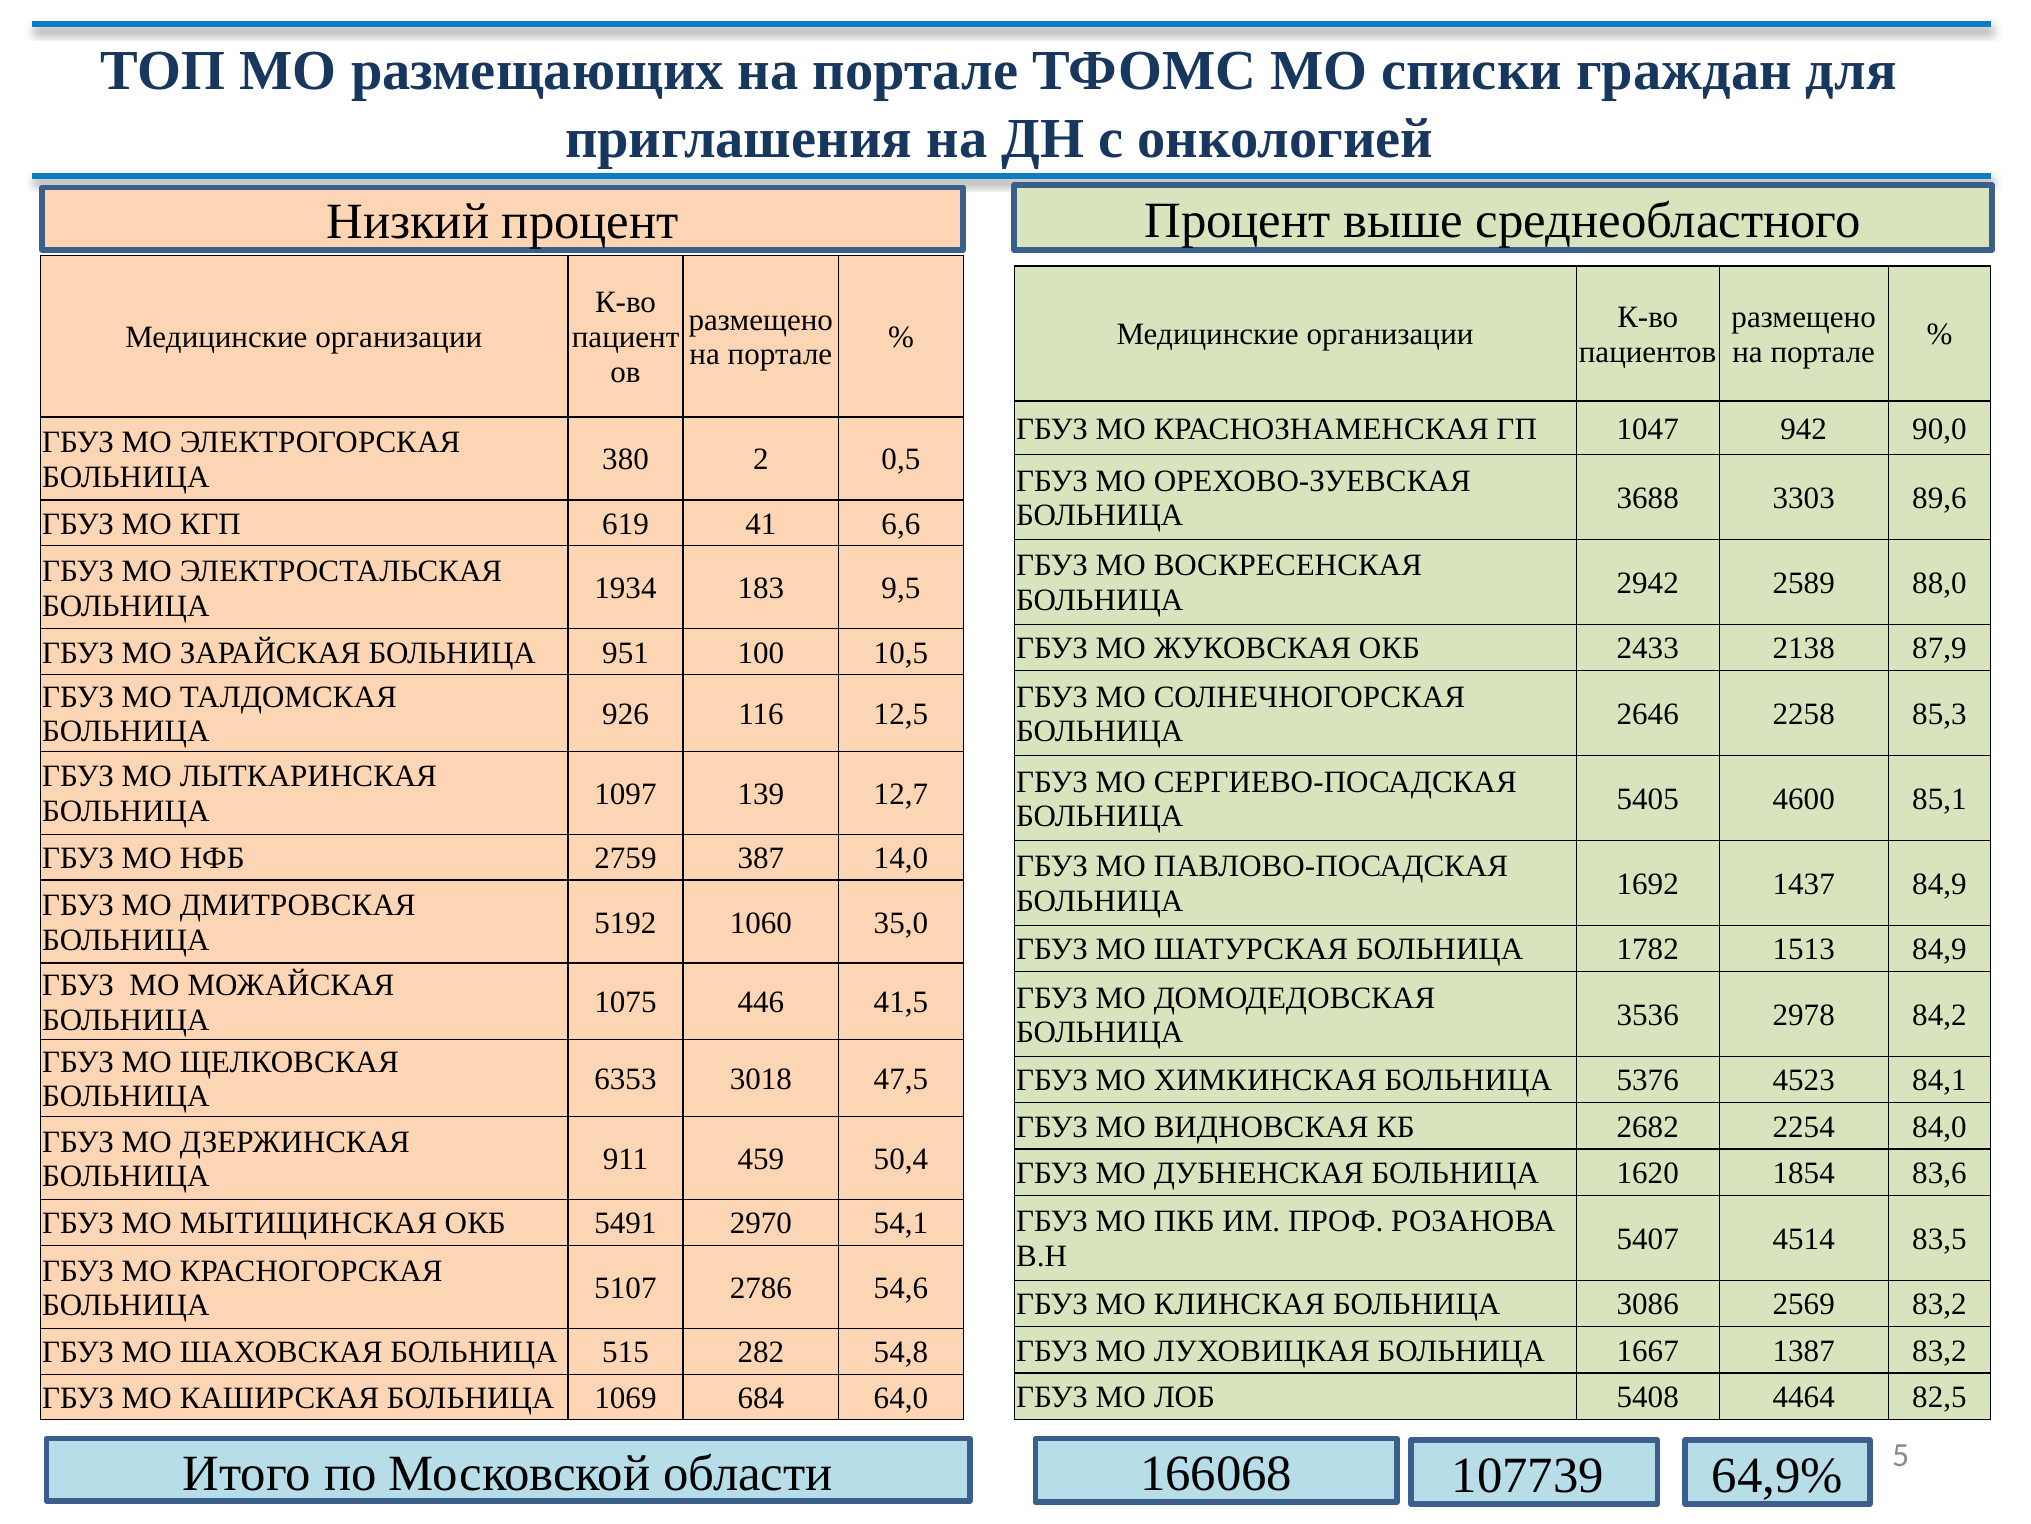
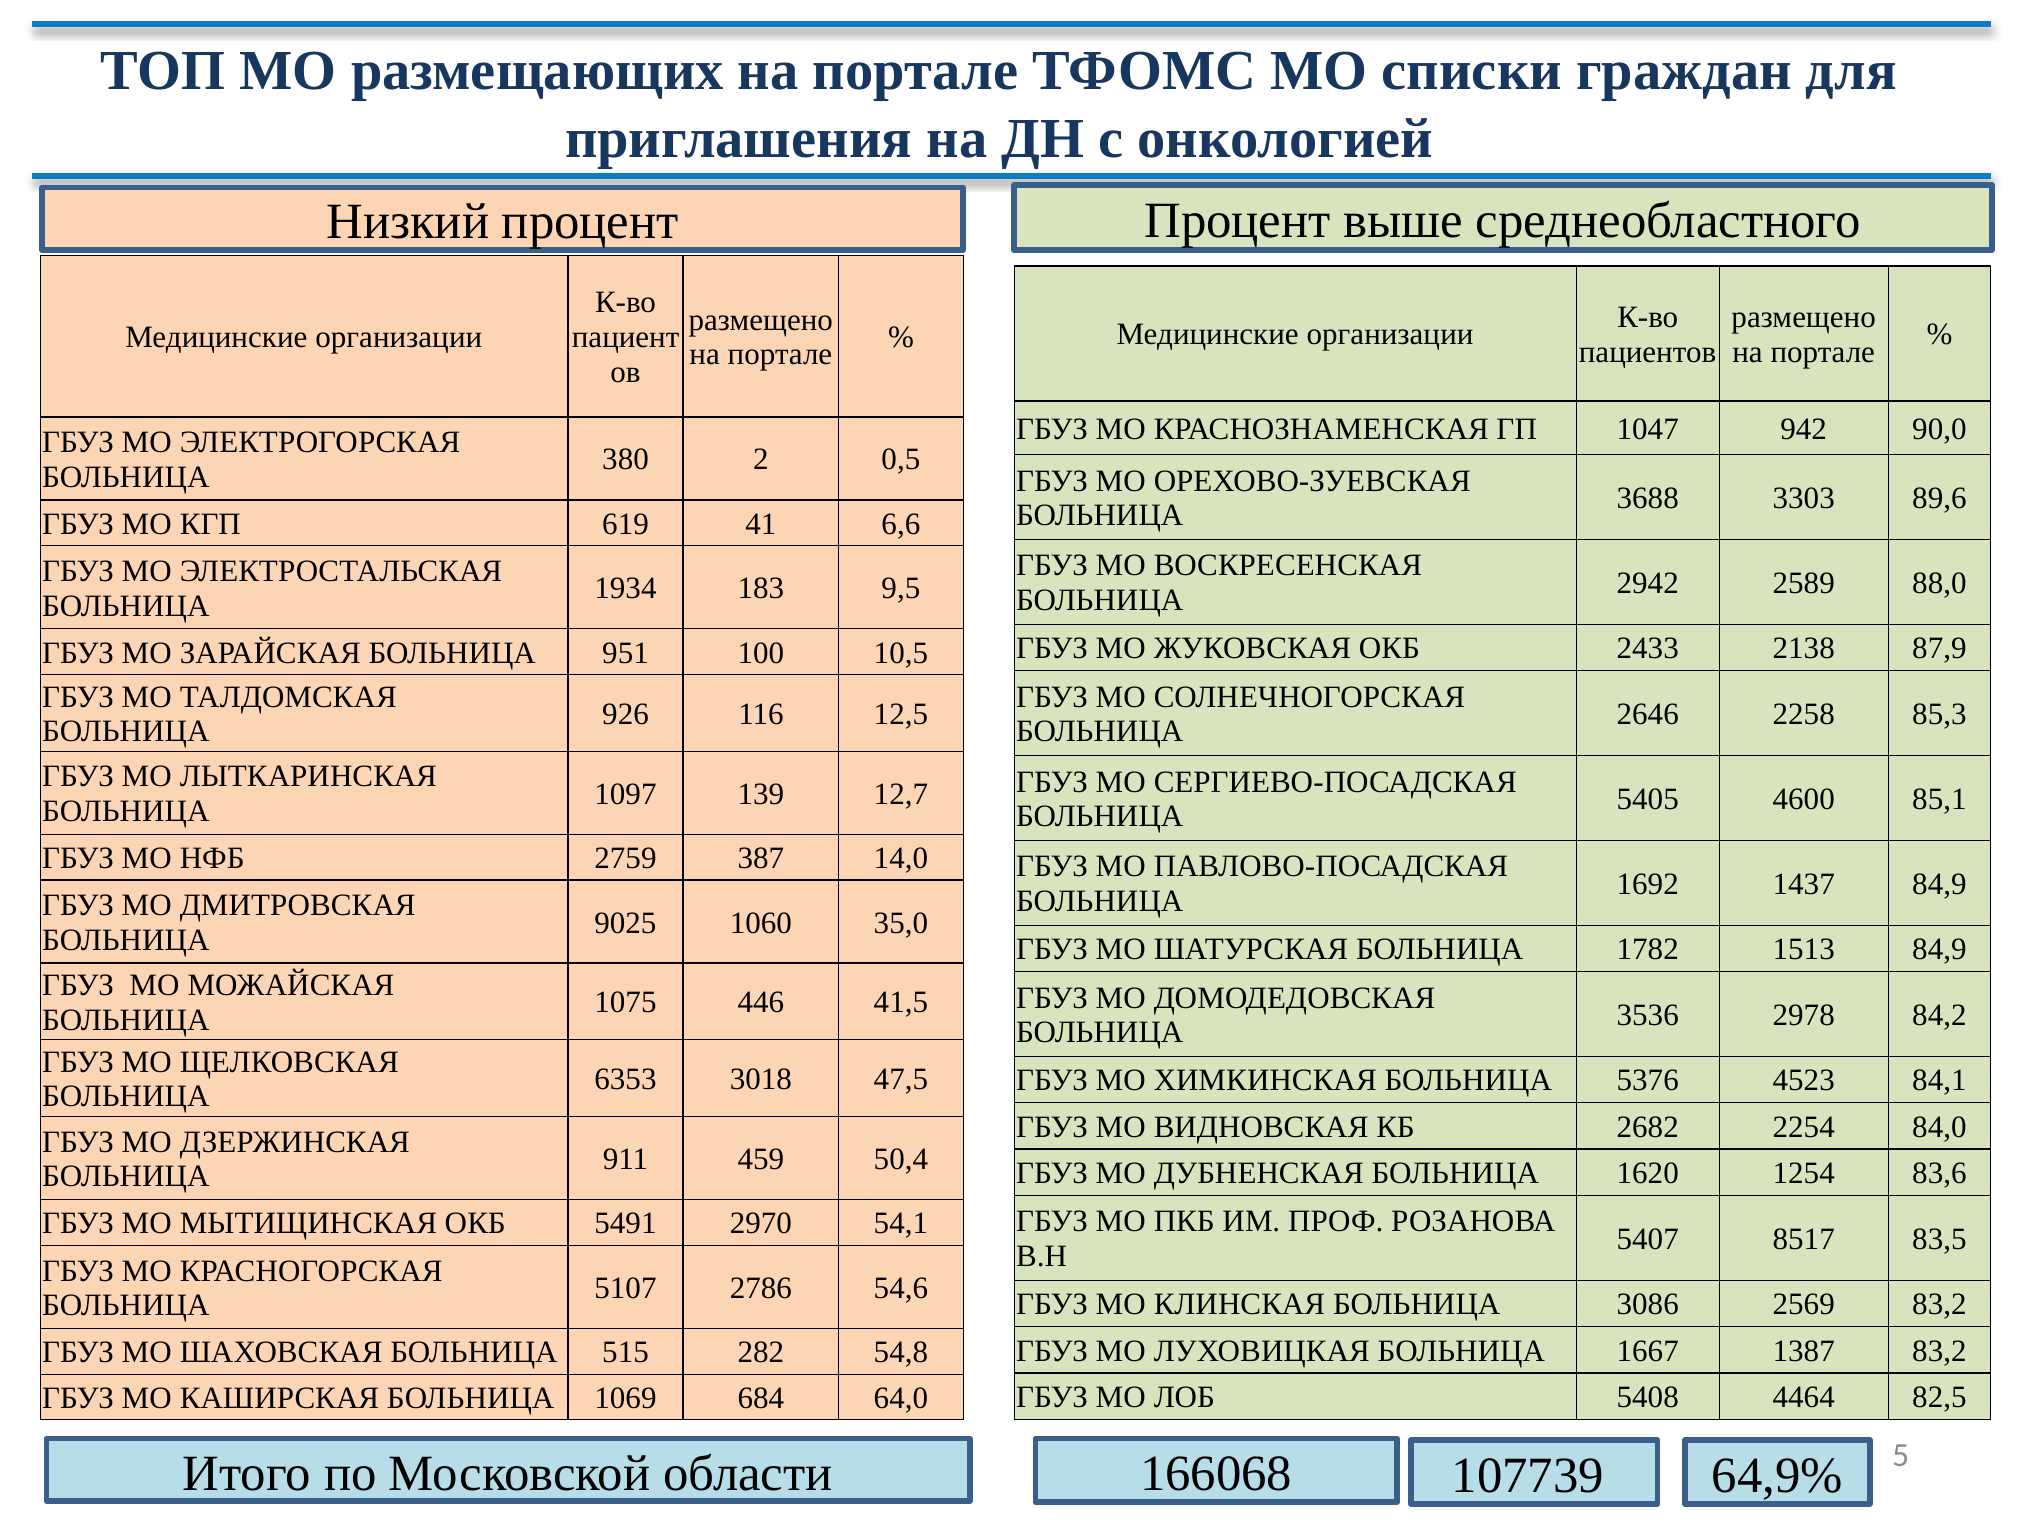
5192: 5192 -> 9025 (625, 922)
1854: 1854 -> 1254 (1804, 1173)
4514: 4514 -> 8517 (1804, 1238)
